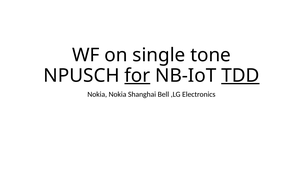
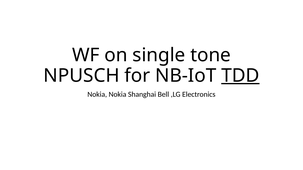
for underline: present -> none (137, 76)
